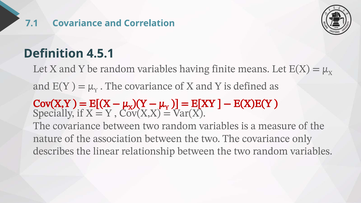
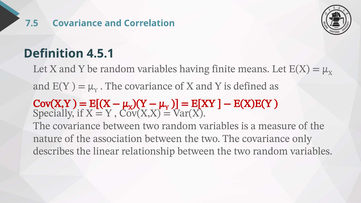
7.1: 7.1 -> 7.5 (32, 23)
